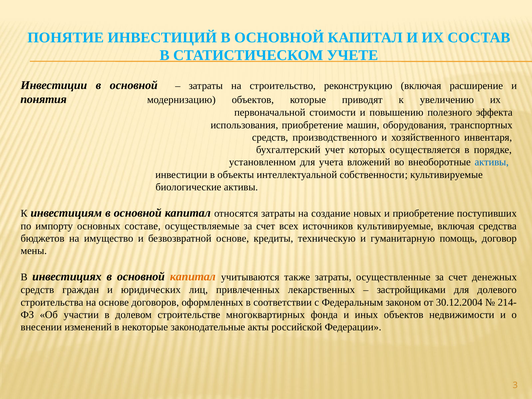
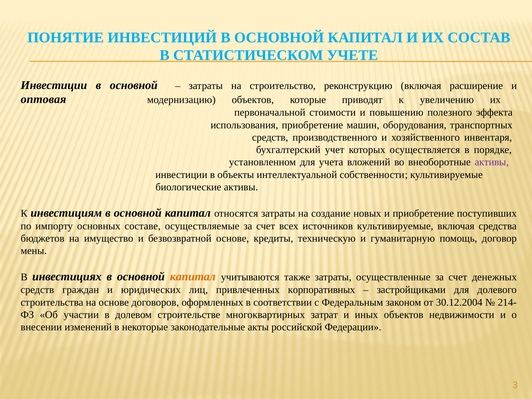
понятия: понятия -> оптовая (43, 99)
активы colour: blue -> purple (492, 162)
лекарственных: лекарственных -> корпоративных (322, 290)
фонда: фонда -> затрат (324, 315)
